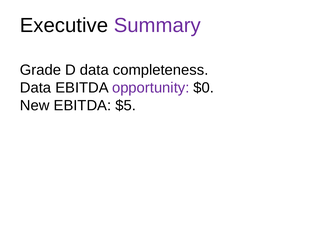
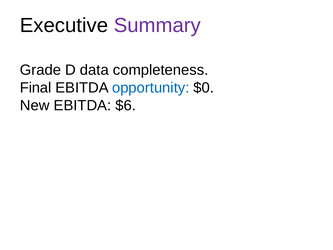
Data: Data -> Final (36, 88)
opportunity colour: purple -> blue (151, 88)
$5: $5 -> $6 (126, 105)
